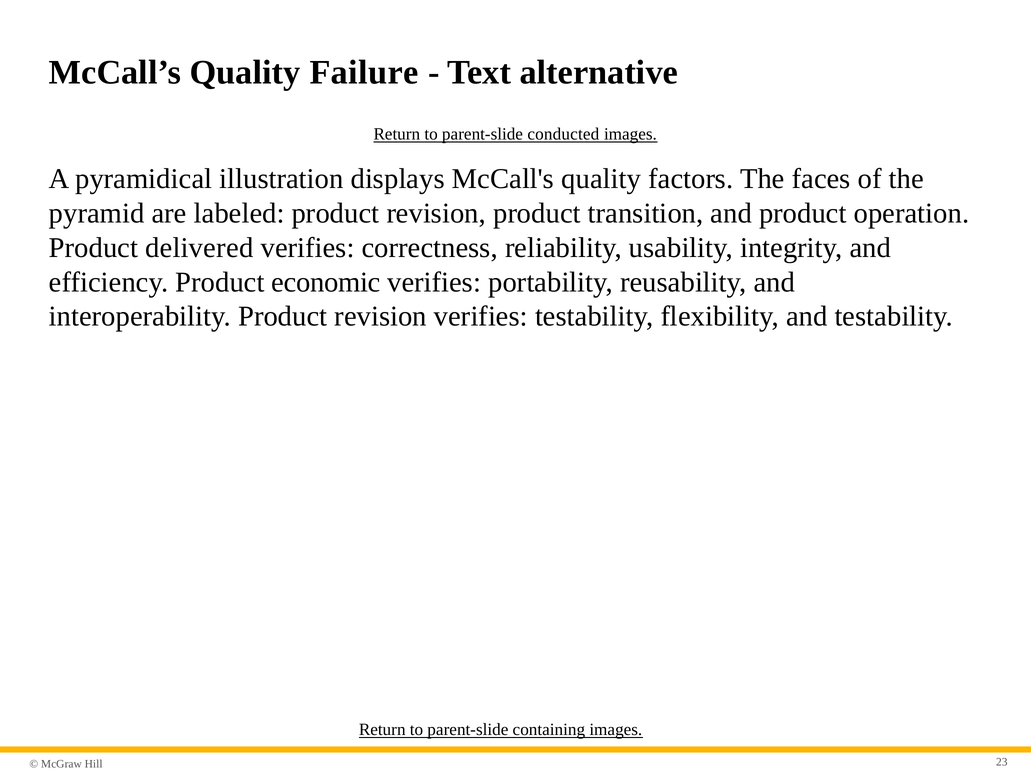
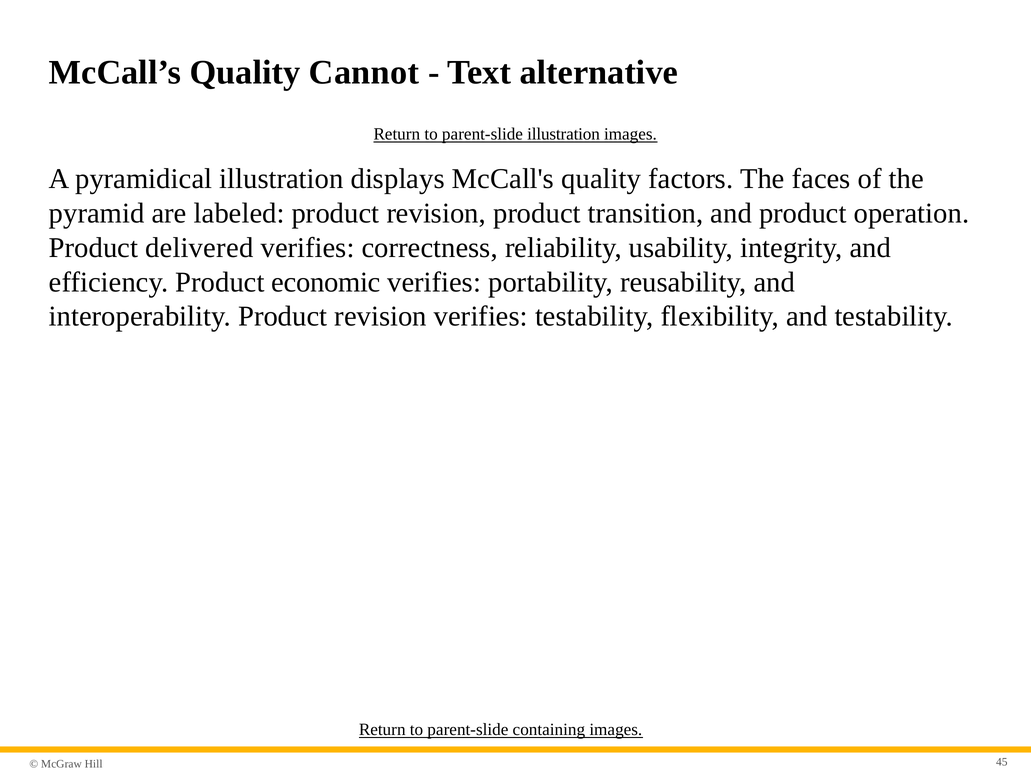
Failure: Failure -> Cannot (364, 72)
parent-slide conducted: conducted -> illustration (564, 134)
23: 23 -> 45 (1002, 762)
